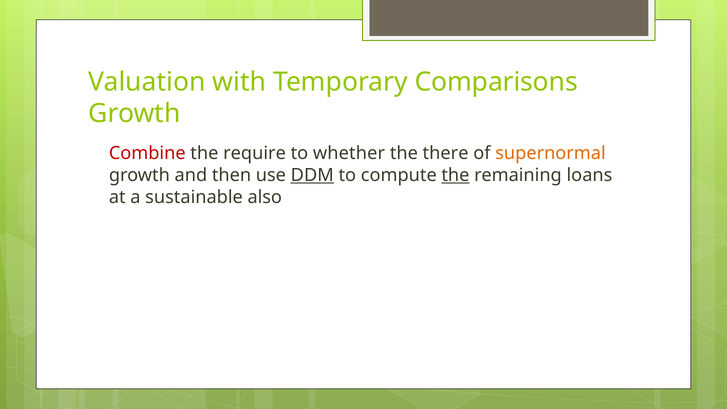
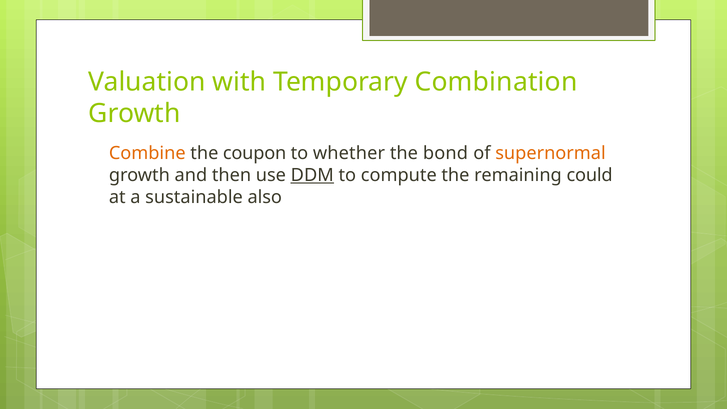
Comparisons: Comparisons -> Combination (496, 82)
Combine colour: red -> orange (147, 153)
require: require -> coupon (255, 153)
there: there -> bond (445, 153)
the underline: present -> none (455, 175)
loans: loans -> could (590, 175)
